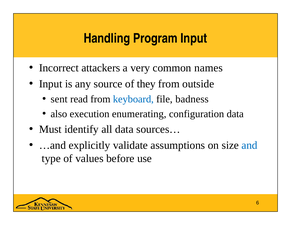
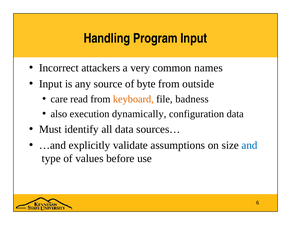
they: they -> byte (146, 84)
sent: sent -> care (59, 99)
keyboard colour: blue -> orange (133, 99)
enumerating: enumerating -> dynamically (139, 114)
